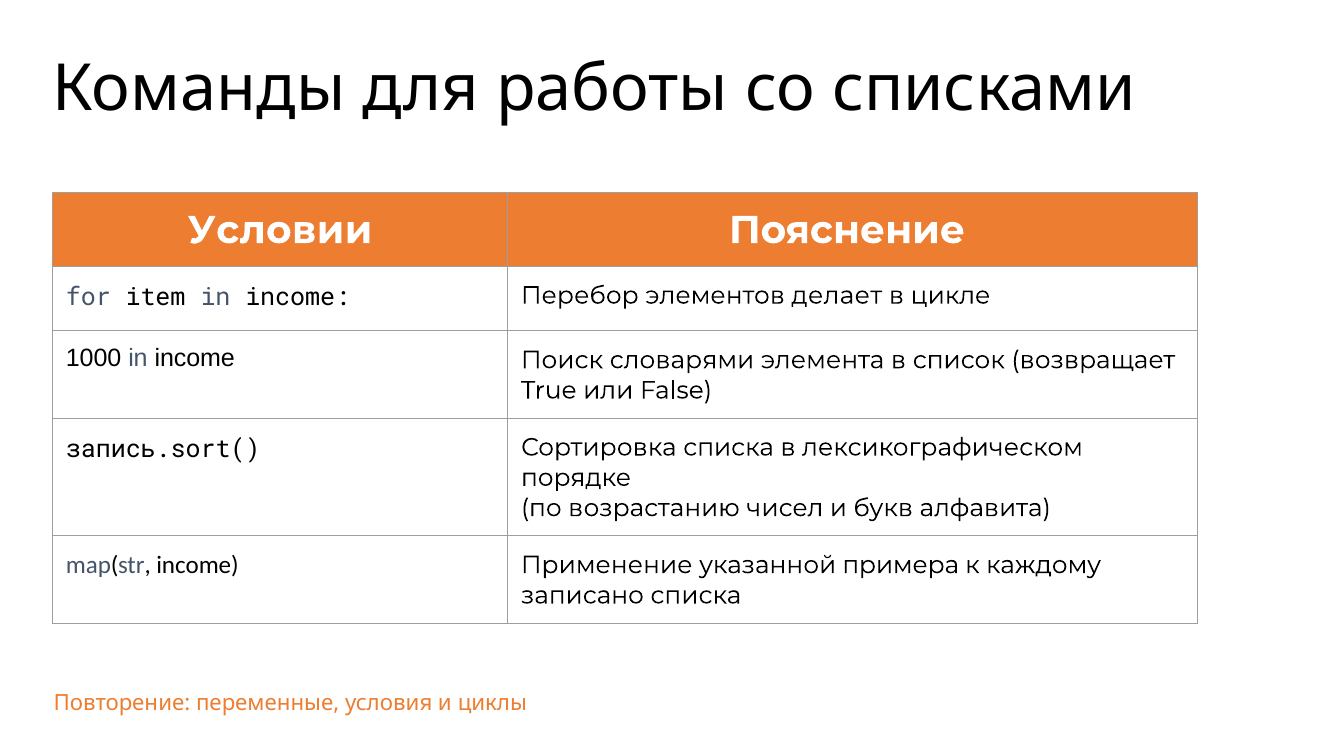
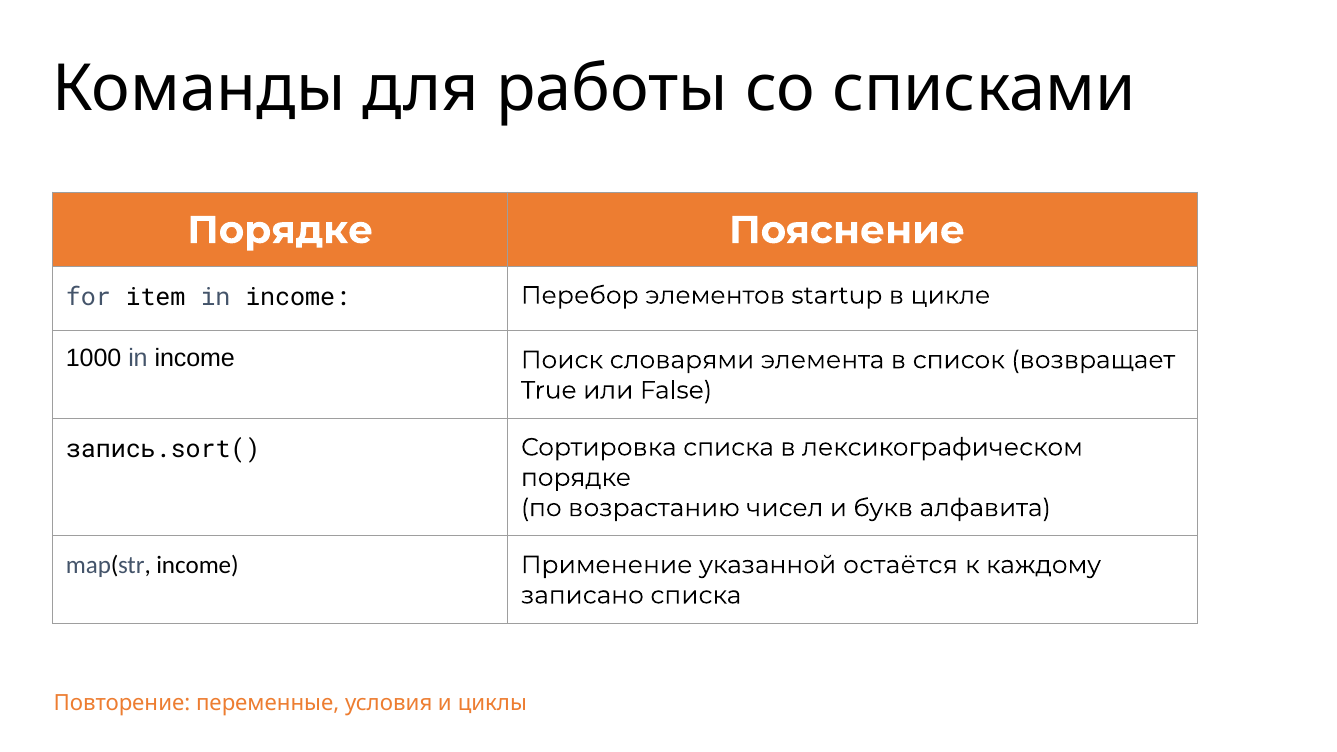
Условии: Условии -> Порядке (280, 230)
делает: делает -> startup (837, 295)
примера: примера -> остаётся (900, 565)
